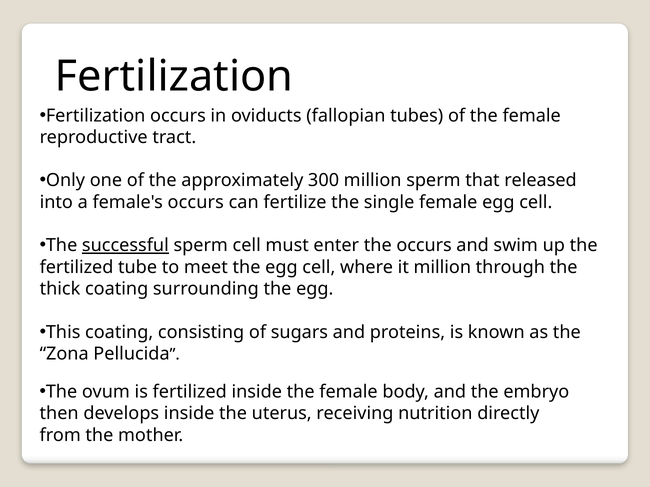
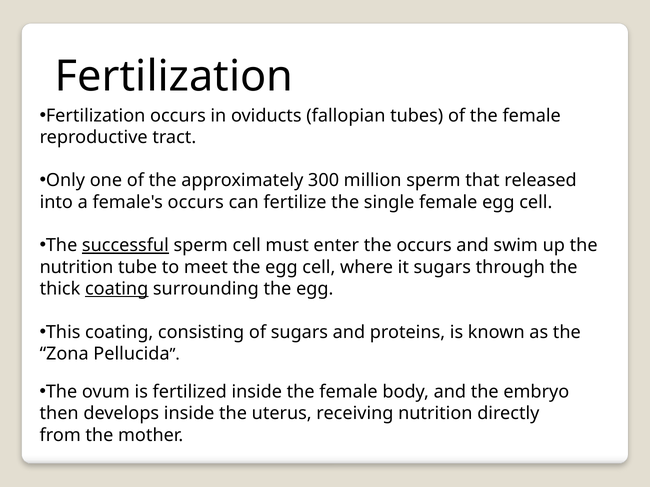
fertilized: fertilized -> nutrition (77, 267)
it million: million -> sugars (442, 267)
coating underline: none -> present (117, 289)
